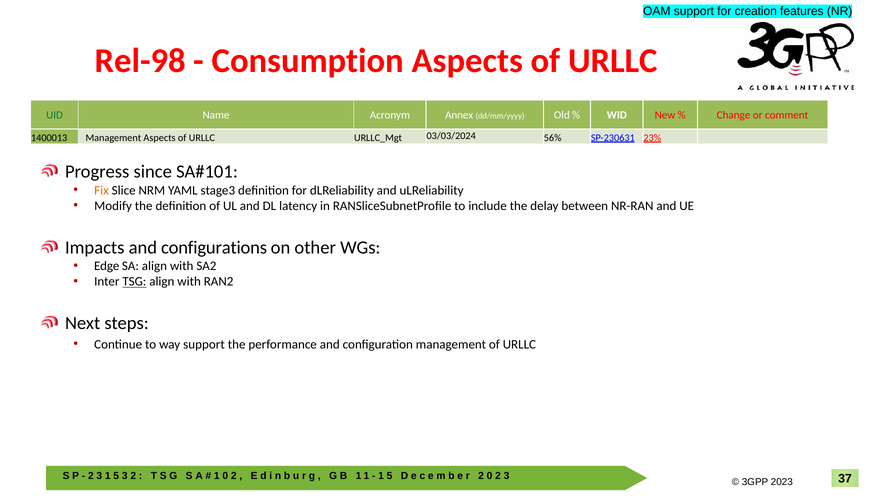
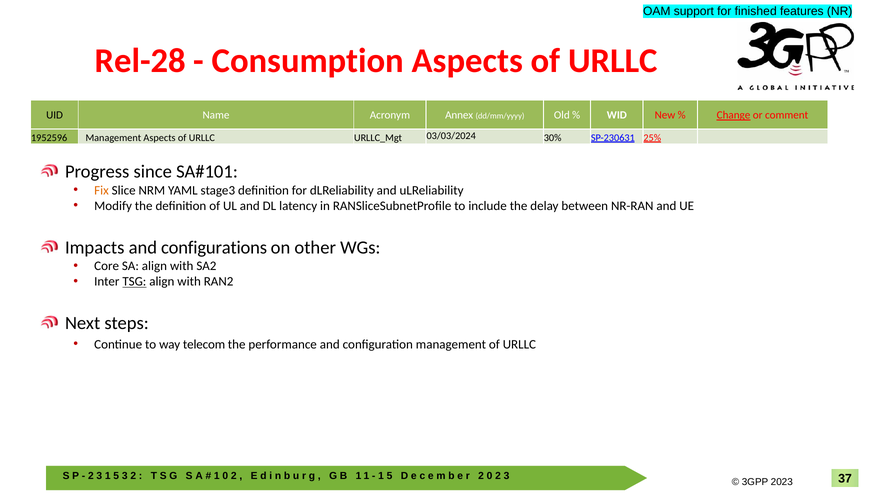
creation: creation -> finished (756, 11)
Rel-98: Rel-98 -> Rel-28 (140, 61)
UID colour: green -> black (55, 115)
Change underline: none -> present (734, 115)
1400013: 1400013 -> 1952596 (49, 138)
56%: 56% -> 30% (553, 138)
23%: 23% -> 25% (652, 138)
Edge: Edge -> Core (107, 266)
way support: support -> telecom (204, 345)
